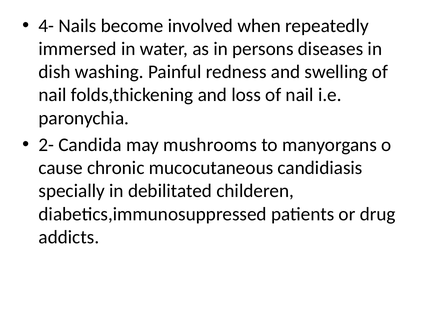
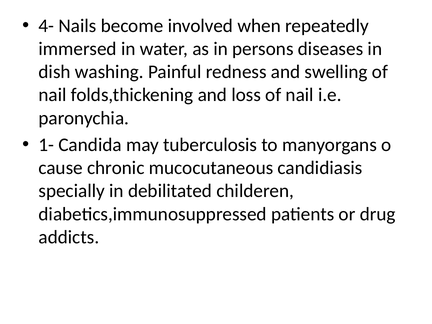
2-: 2- -> 1- (46, 145)
mushrooms: mushrooms -> tuberculosis (210, 145)
